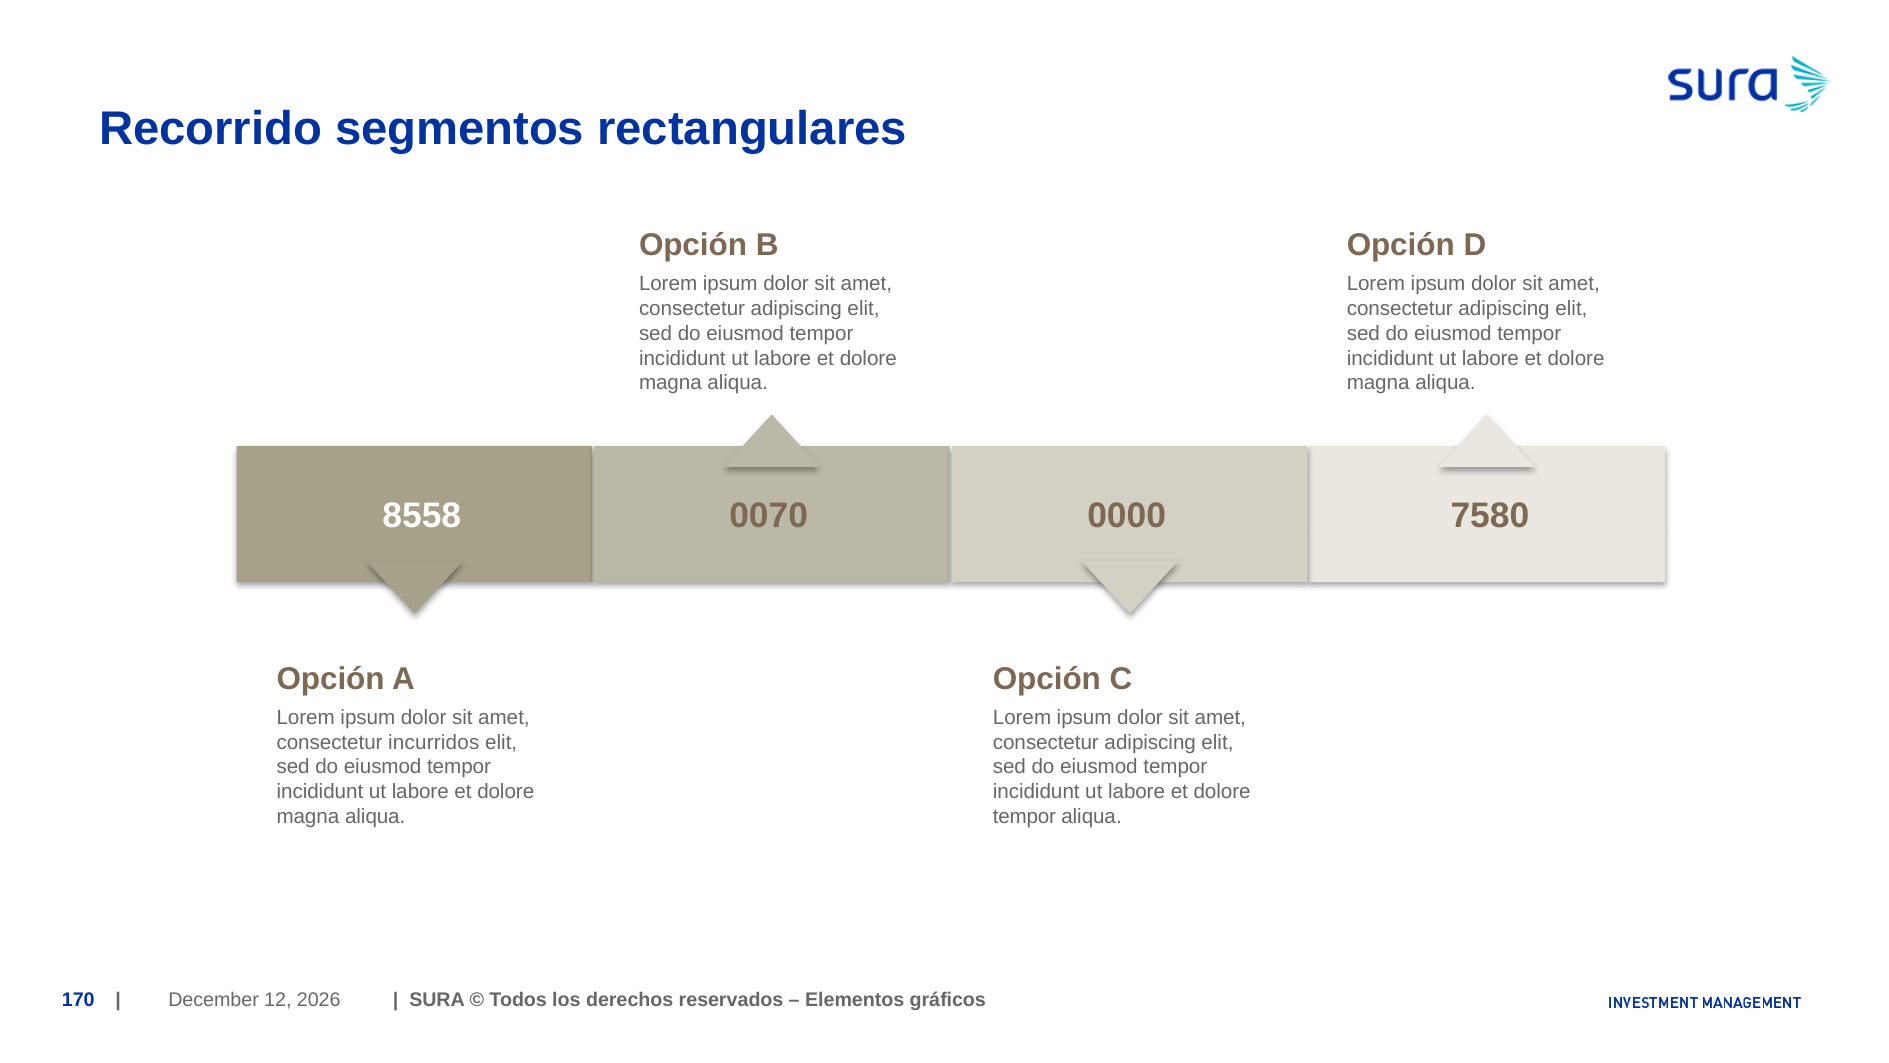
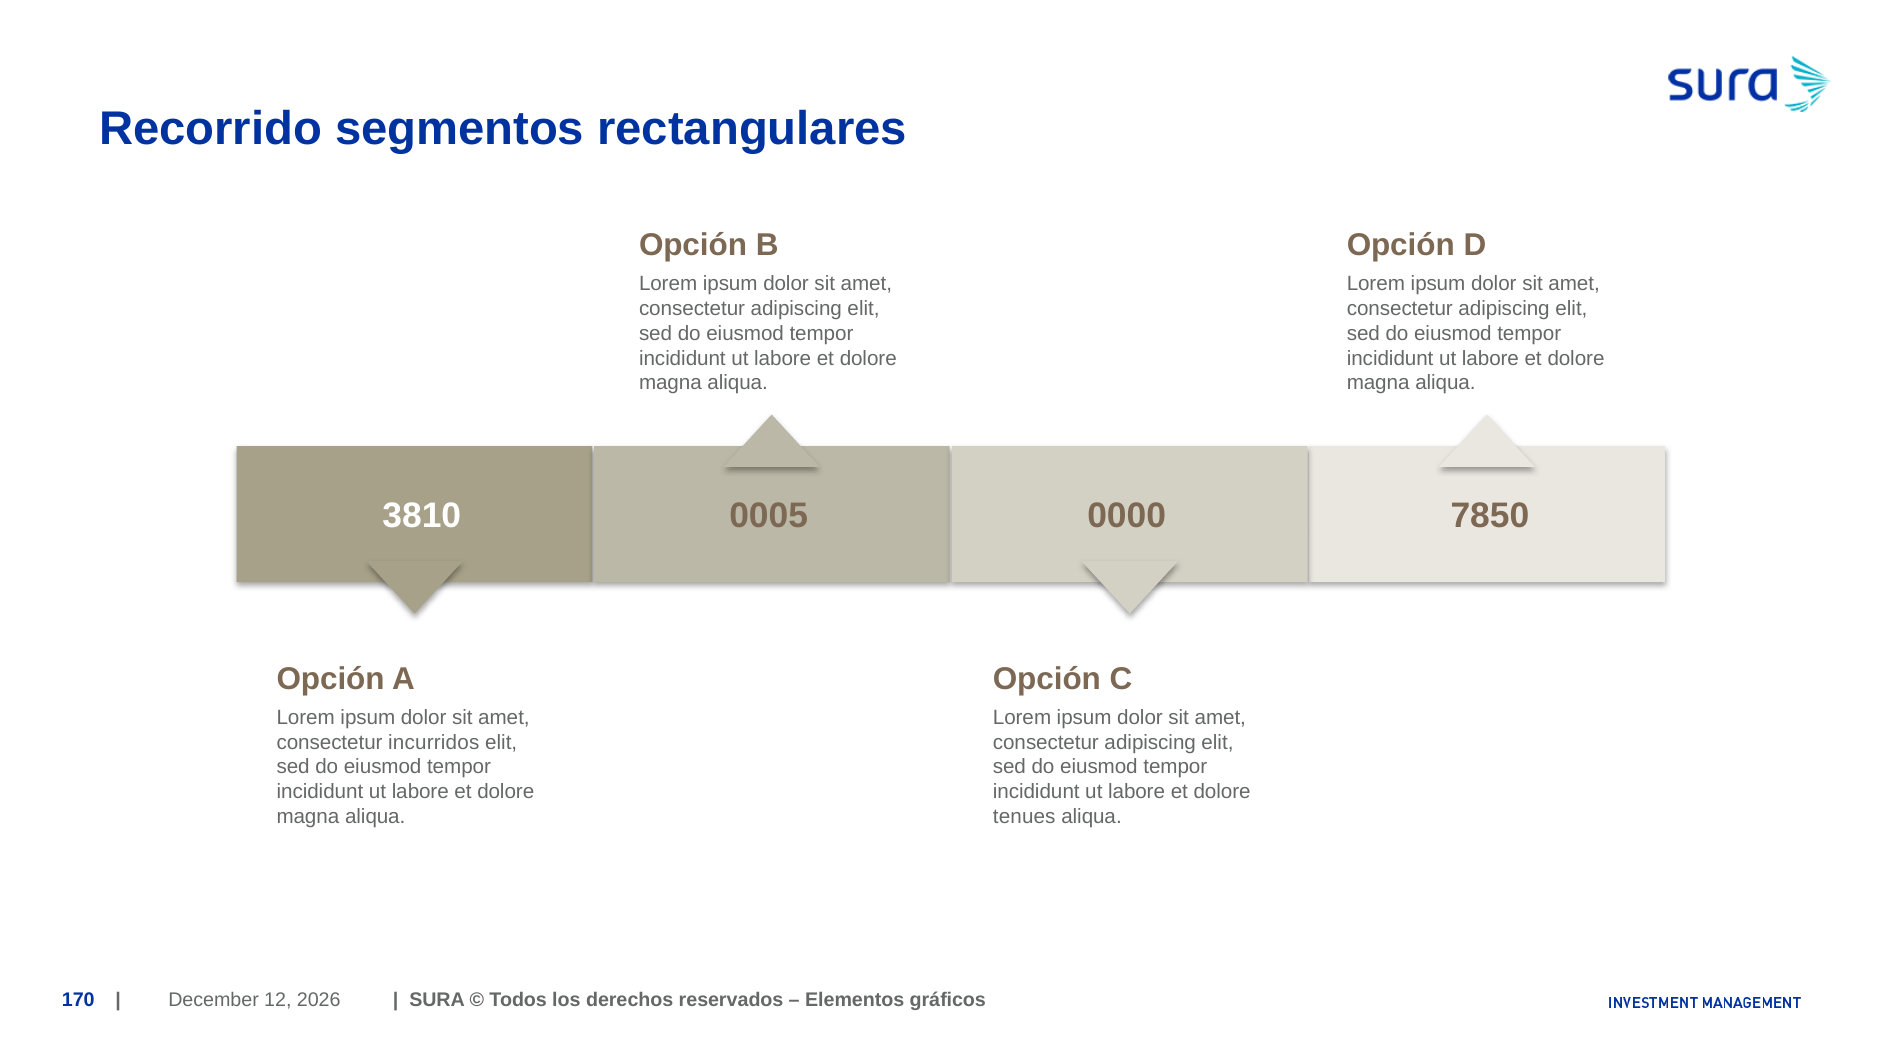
8558: 8558 -> 3810 (422, 516)
0070: 0070 -> 0005 (769, 516)
7580: 7580 -> 7850 (1490, 516)
tempor: tempor -> tenues (1024, 817)
